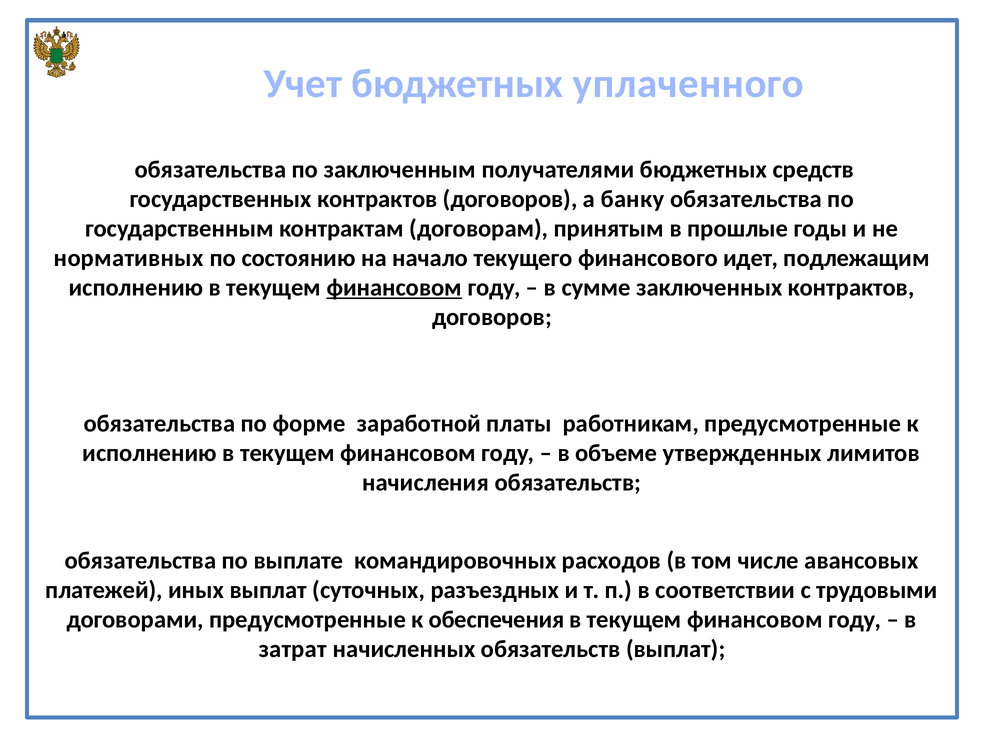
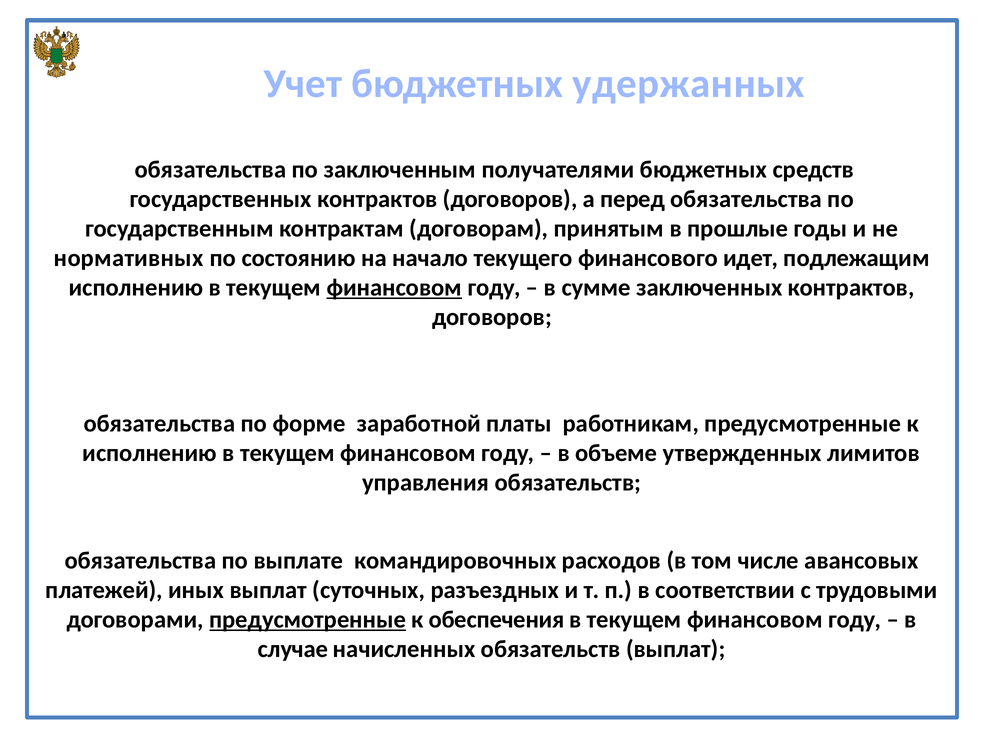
уплаченного: уплаченного -> удержанных (688, 84)
банку: банку -> перед (633, 199)
начисления: начисления -> управления (426, 483)
предусмотренные underline: none -> present (308, 620)
затрат: затрат -> случае (293, 649)
